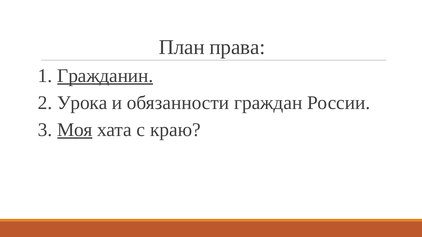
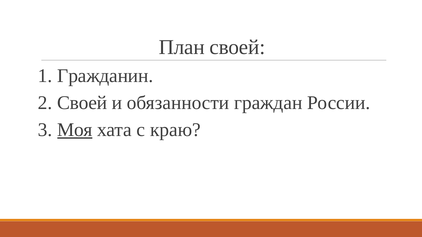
План права: права -> своей (237, 47)
Гражданин underline: present -> none (105, 76)
2 Урока: Урока -> Своей (82, 103)
